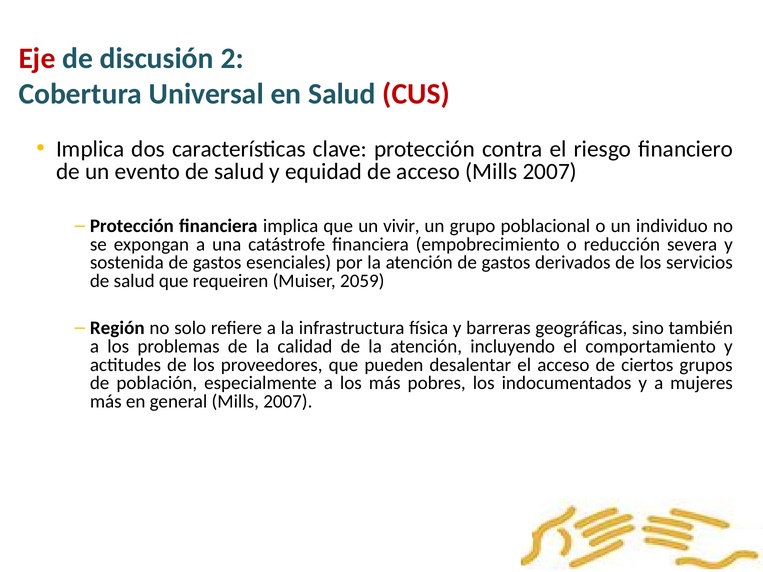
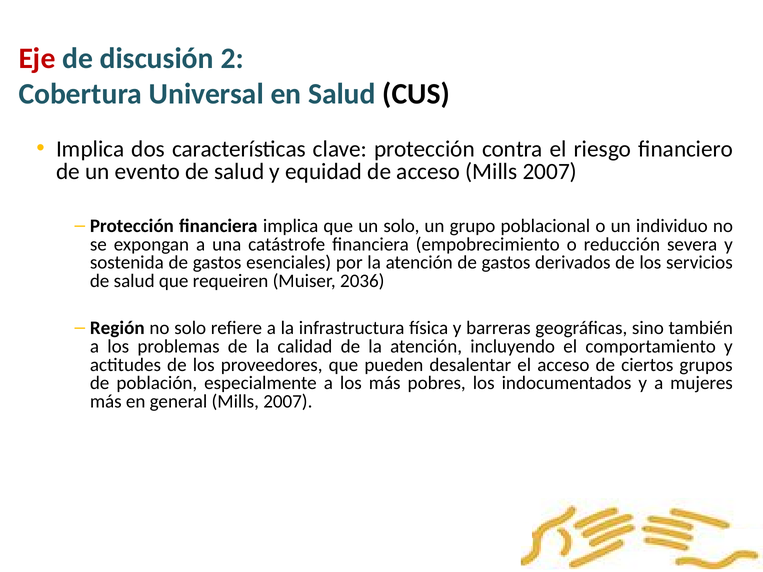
CUS colour: red -> black (416, 94)
un vivir: vivir -> solo (401, 226)
2059: 2059 -> 2036 (362, 281)
